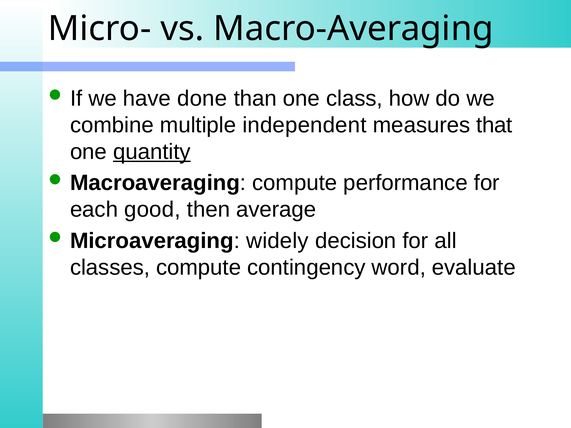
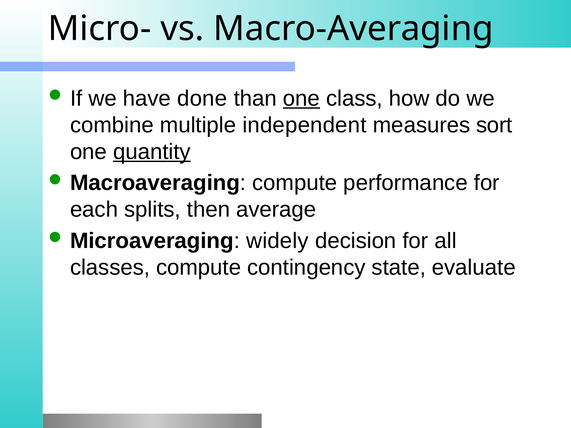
one underline: none -> present (301, 99)
that: that -> sort (494, 125)
good: good -> splits (152, 210)
word: word -> state (399, 268)
